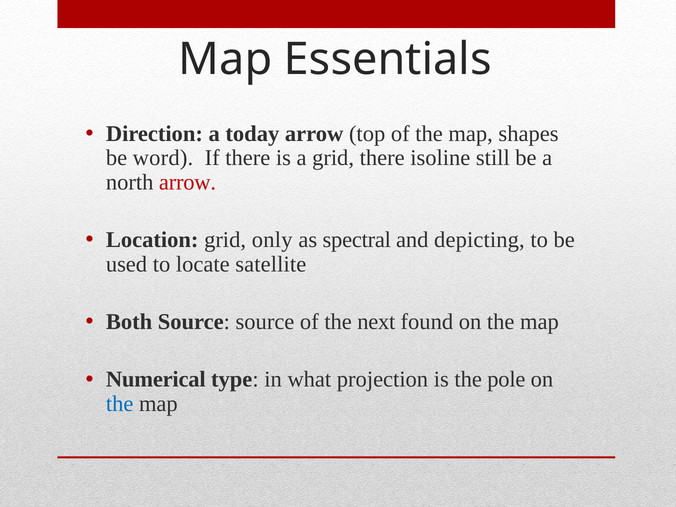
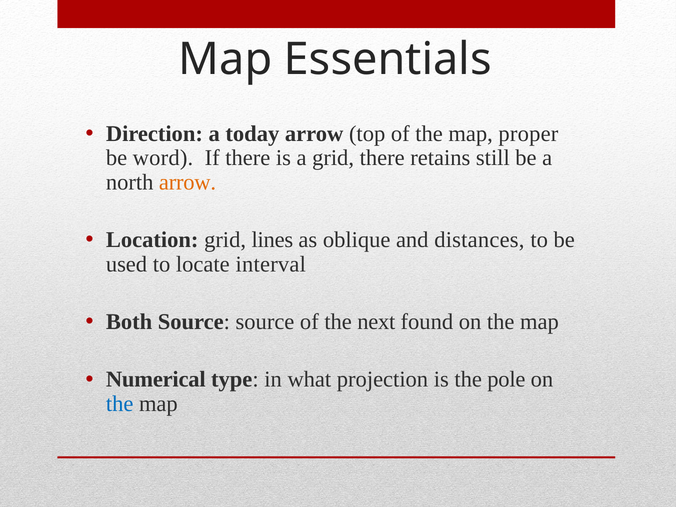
shapes: shapes -> proper (528, 134)
isoline: isoline -> retains (440, 158)
arrow colour: red -> orange (188, 182)
only: only -> lines (272, 240)
spectral: spectral -> oblique (357, 240)
depicting: depicting -> distances (479, 240)
satellite: satellite -> interval (271, 264)
